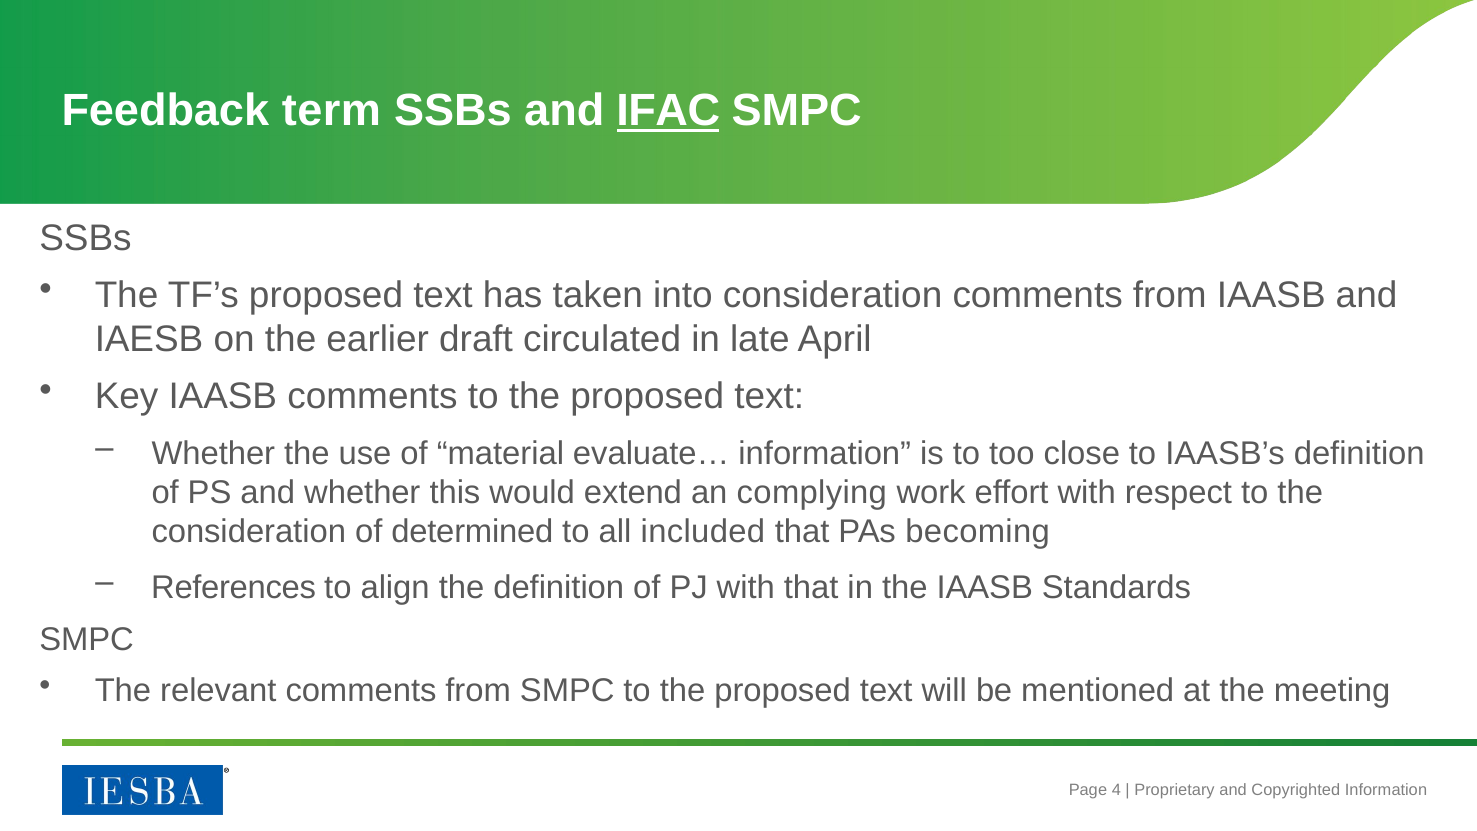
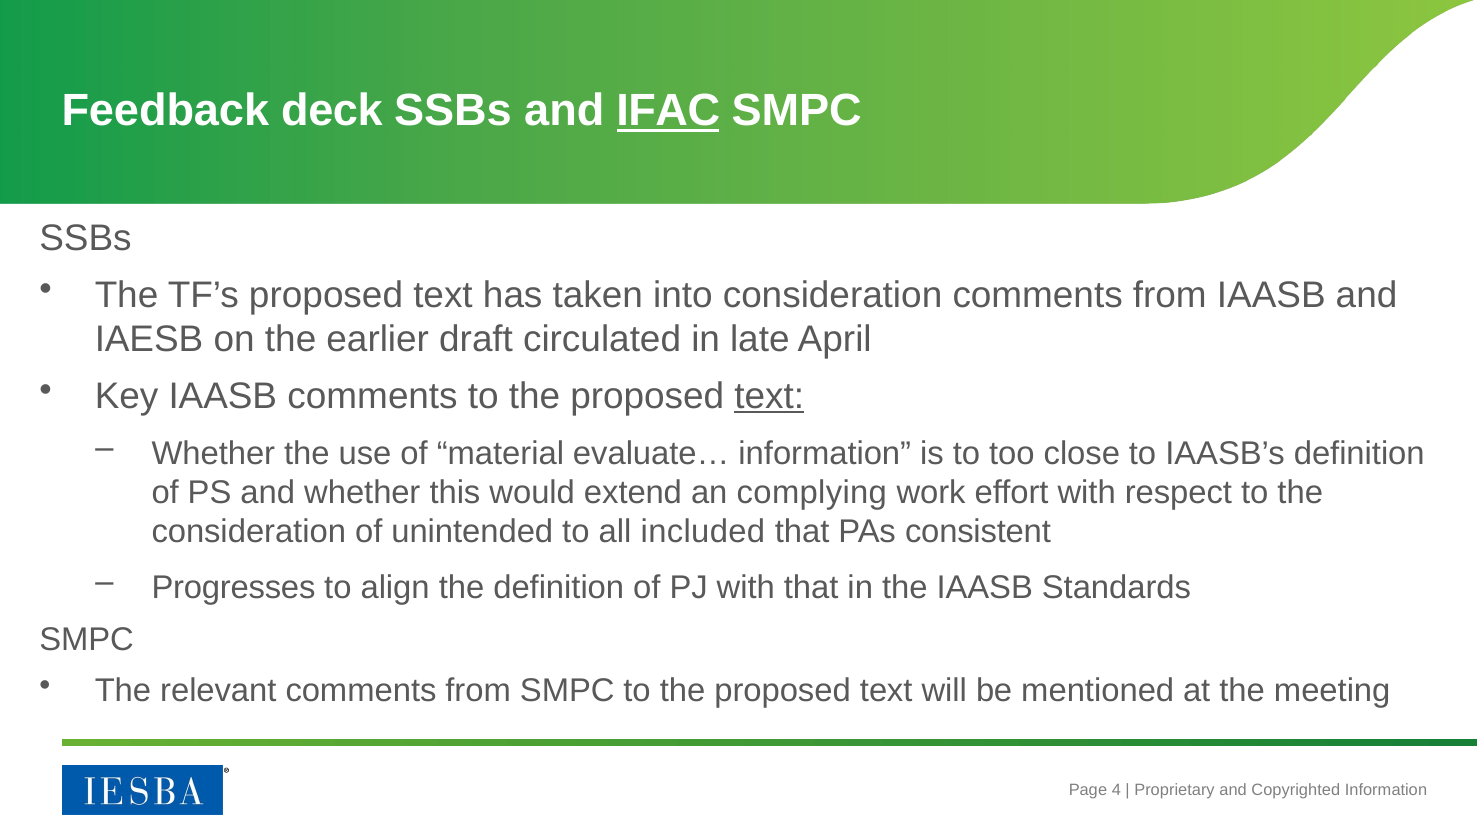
term: term -> deck (332, 111)
text underline: none -> present (769, 396)
determined: determined -> unintended (472, 532)
becoming: becoming -> consistent (978, 532)
References: References -> Progresses (233, 587)
